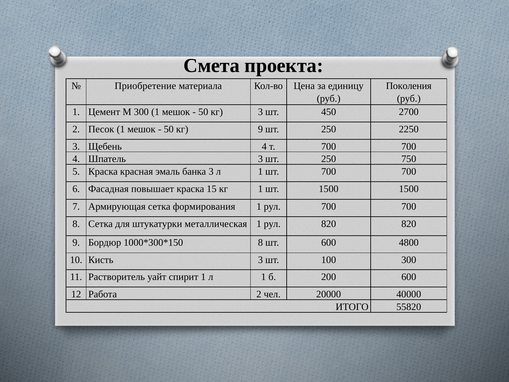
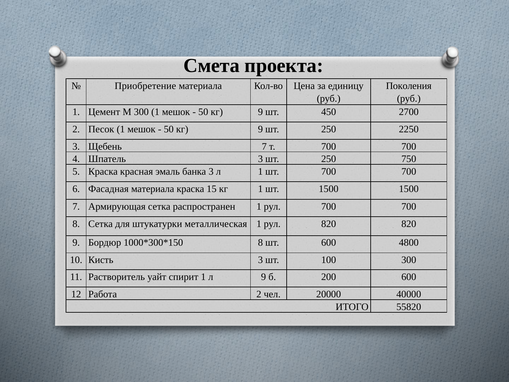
3: 3 -> 9 (260, 112)
Щебень 4: 4 -> 7 (264, 146)
Фасадная повышает: повышает -> материала (153, 189)
формирования: формирования -> распространен (204, 207)
1 л 1: 1 -> 9 (264, 277)
